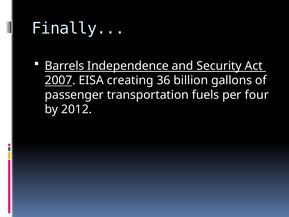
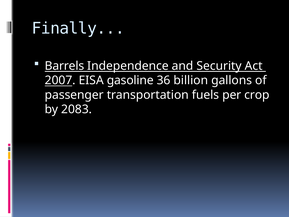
creating: creating -> gasoline (130, 80)
four: four -> crop (257, 95)
2012: 2012 -> 2083 (77, 109)
